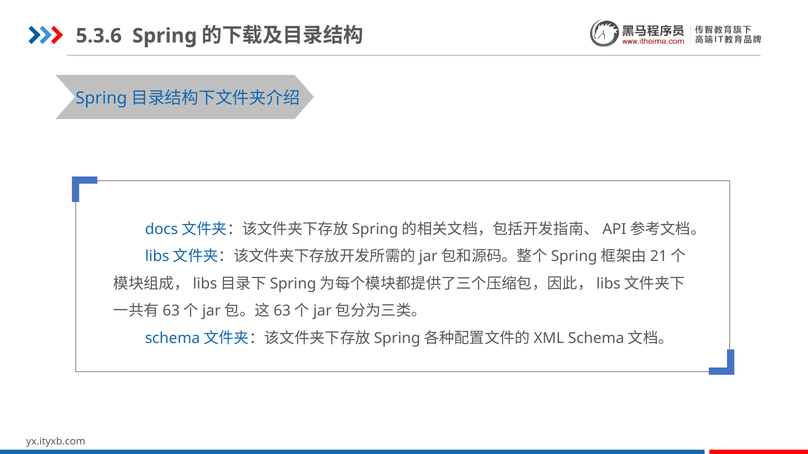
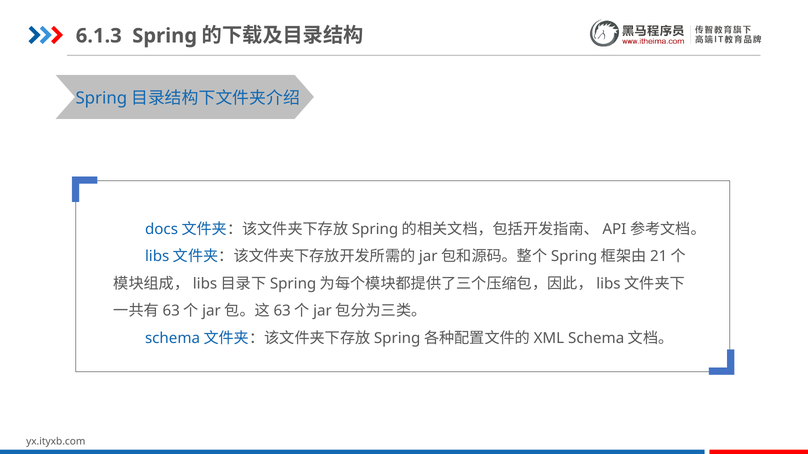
5.3.6: 5.3.6 -> 6.1.3 (99, 36)
